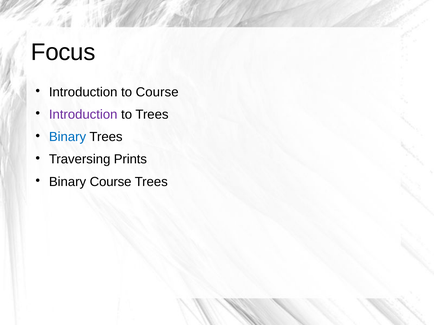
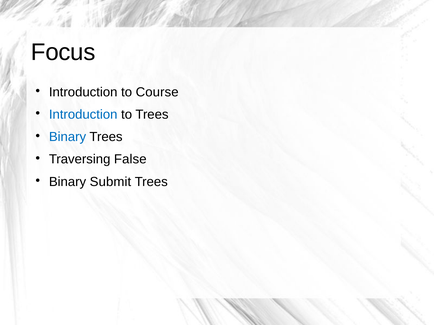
Introduction colour: purple -> blue (83, 115)
Prints: Prints -> False (130, 160)
Binary Course: Course -> Submit (110, 182)
